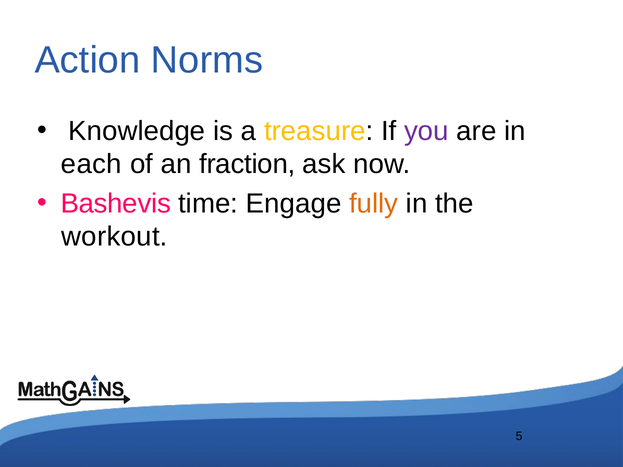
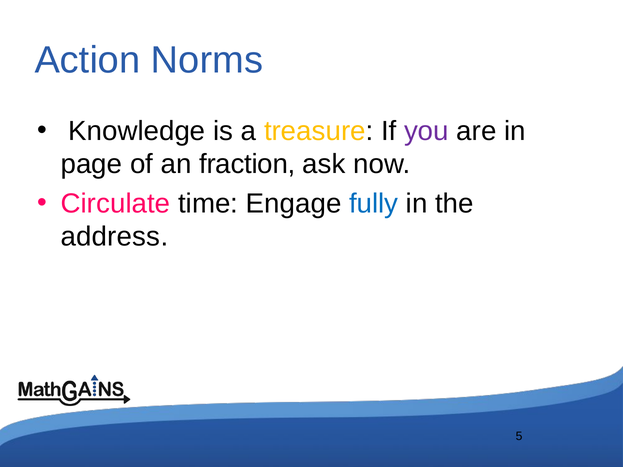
each: each -> page (91, 164)
Bashevis: Bashevis -> Circulate (116, 204)
fully colour: orange -> blue (374, 204)
workout: workout -> address (114, 237)
